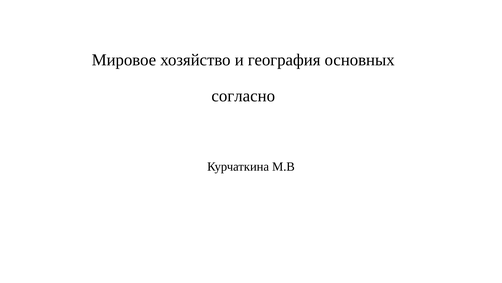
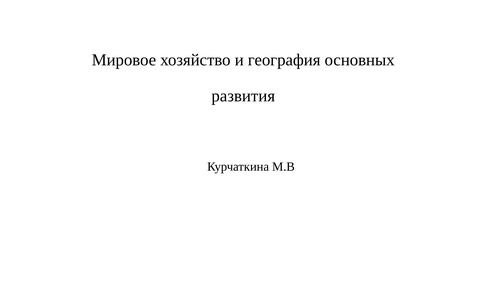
согласно: согласно -> развития (243, 96)
